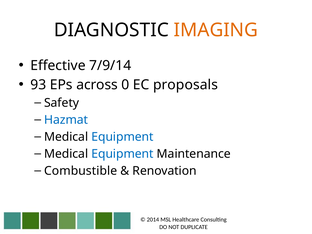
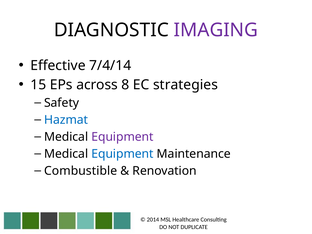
IMAGING colour: orange -> purple (216, 30)
7/9/14: 7/9/14 -> 7/4/14 (110, 65)
93: 93 -> 15 (38, 85)
0: 0 -> 8 (125, 85)
proposals: proposals -> strategies (186, 85)
Equipment colour: blue -> purple (122, 137)
